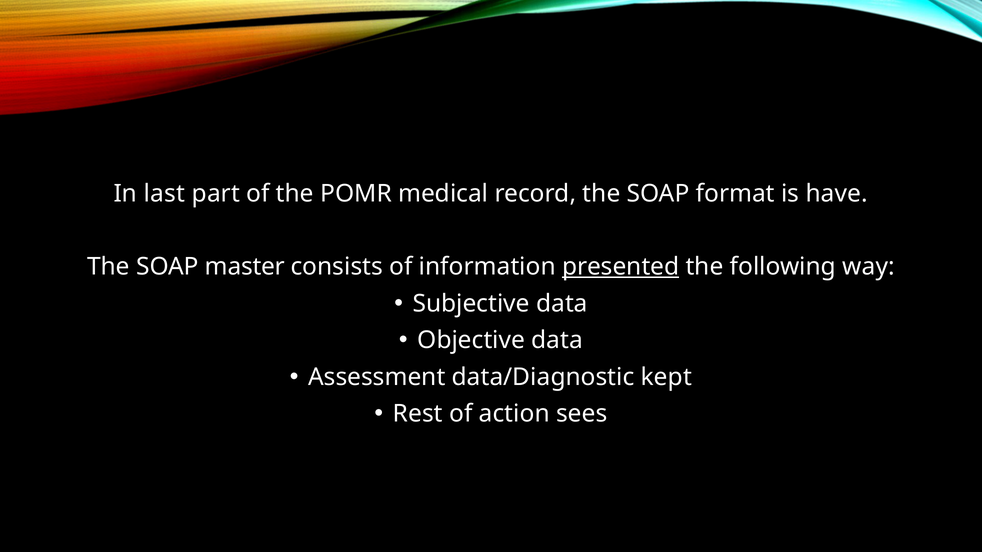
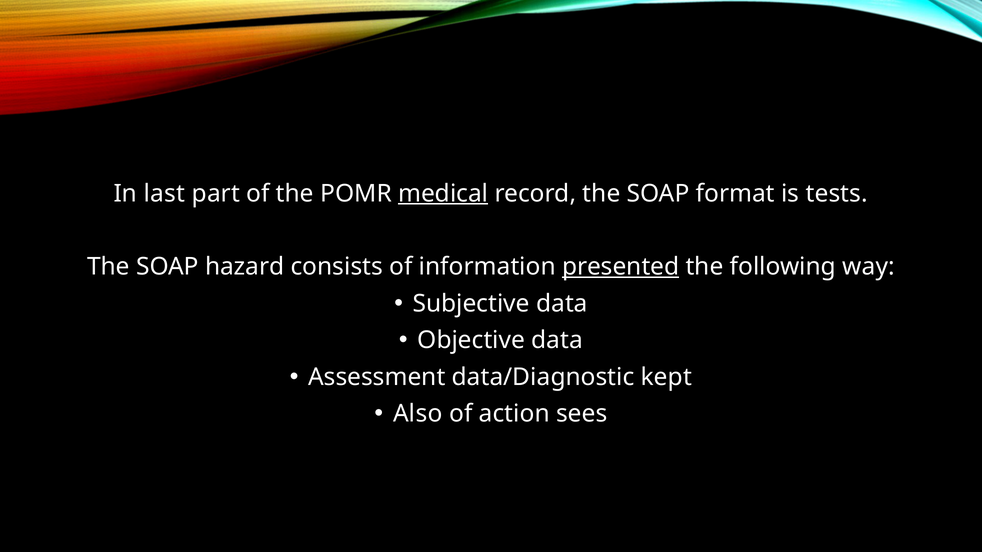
medical underline: none -> present (443, 194)
have: have -> tests (837, 194)
master: master -> hazard (245, 267)
Rest: Rest -> Also (418, 414)
